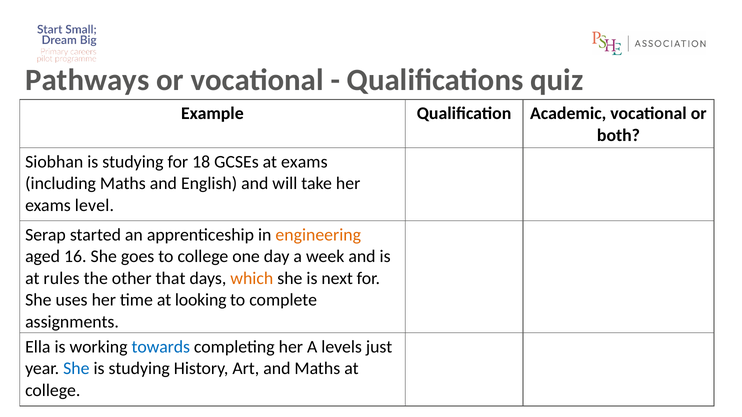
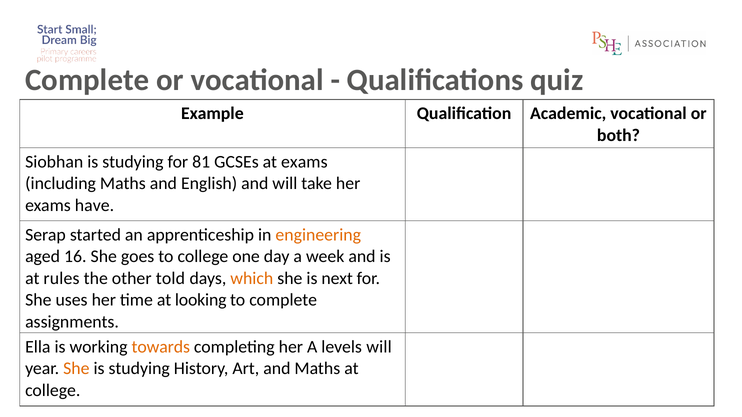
Pathways: Pathways -> Complete (87, 80)
18: 18 -> 81 (201, 162)
level: level -> have (95, 205)
that: that -> told (170, 279)
towards colour: blue -> orange (161, 347)
levels just: just -> will (379, 347)
She colour: blue -> orange (76, 369)
